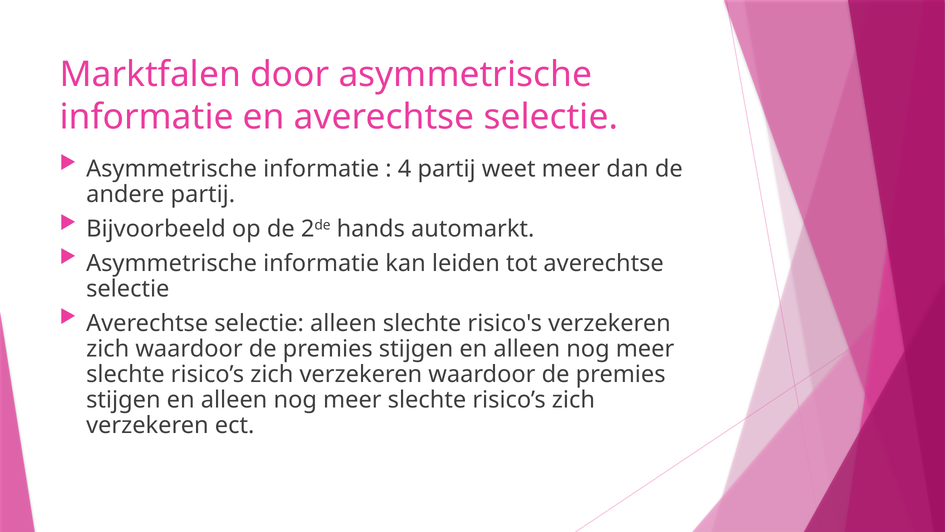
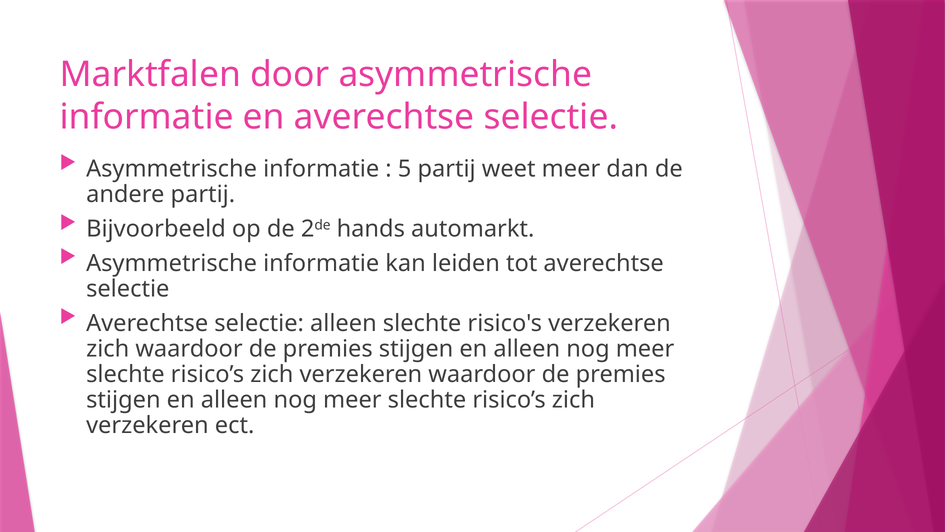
4: 4 -> 5 (405, 169)
